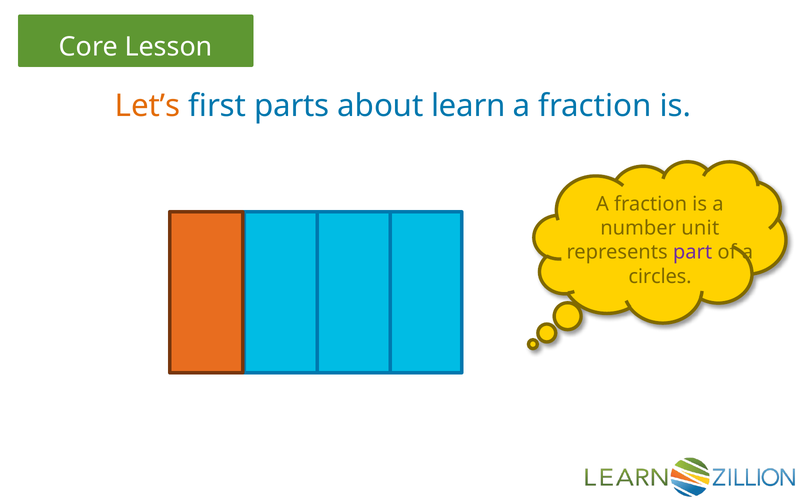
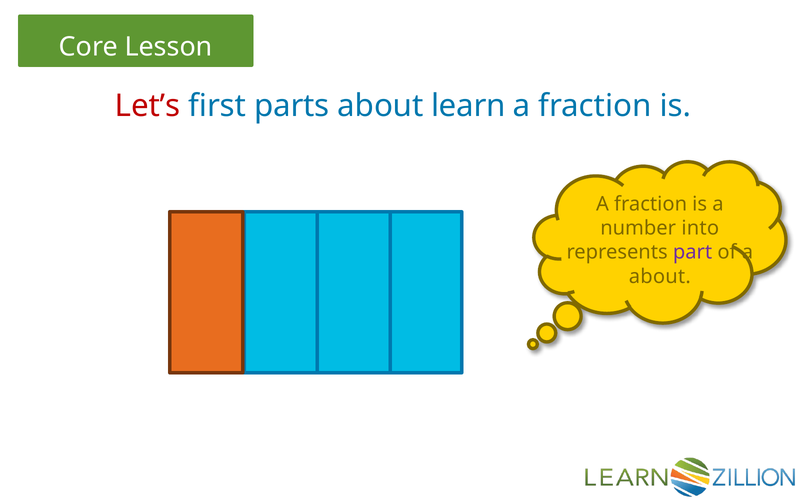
Let’s colour: orange -> red (147, 106)
unit: unit -> into (700, 228)
circles: circles -> about (660, 276)
